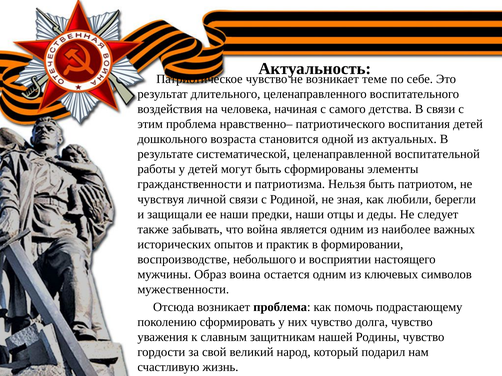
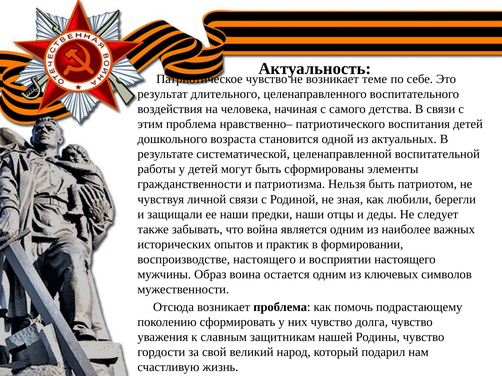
воспроизводстве небольшого: небольшого -> настоящего (264, 260)
